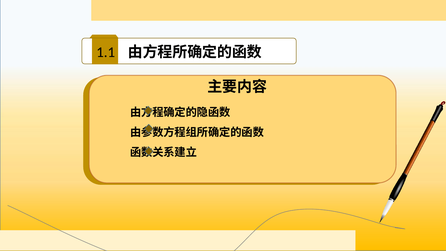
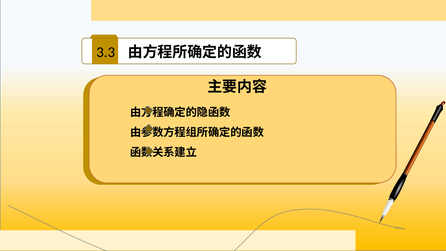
1.1: 1.1 -> 3.3 (106, 52)
